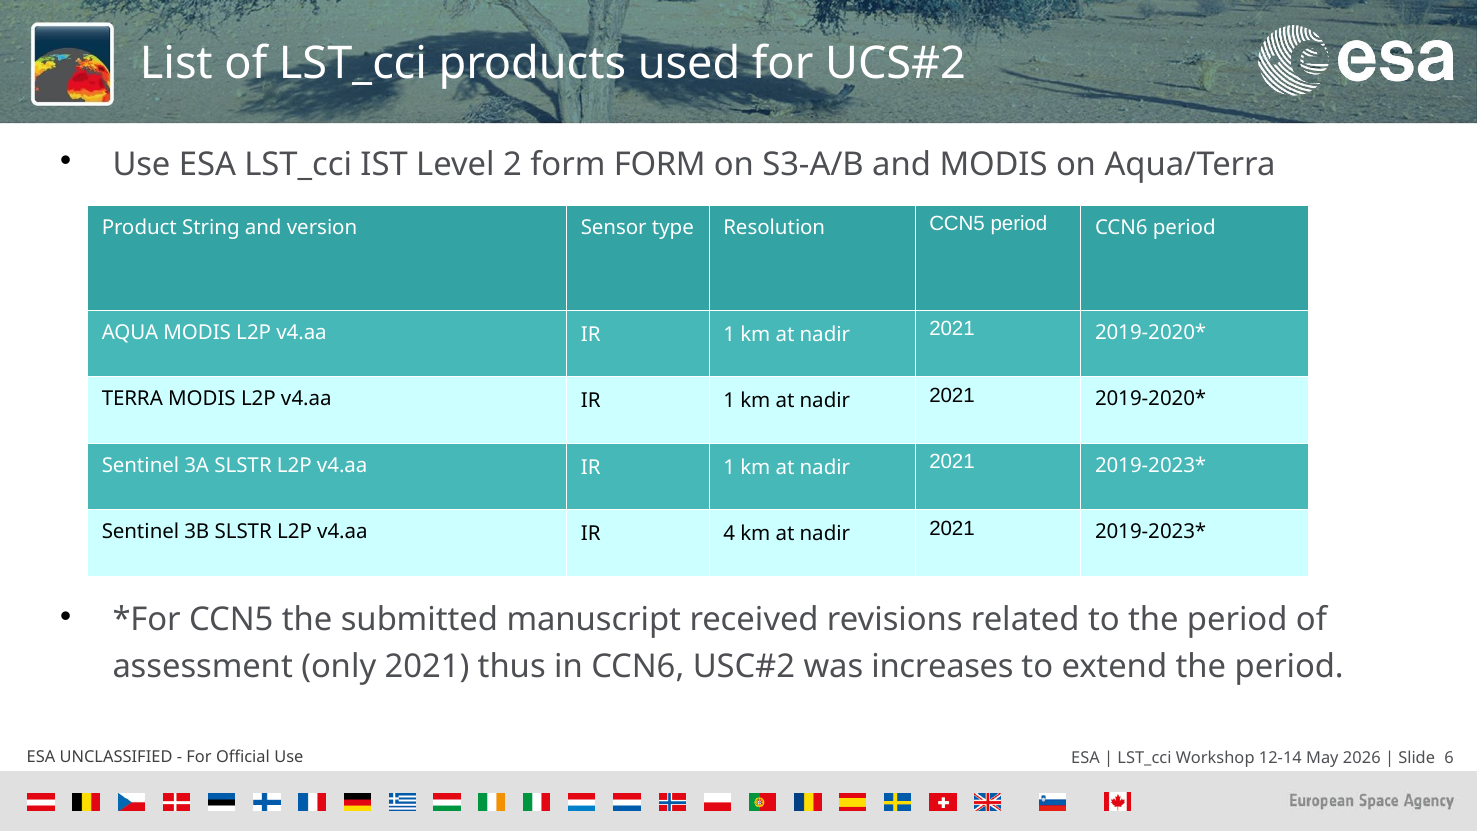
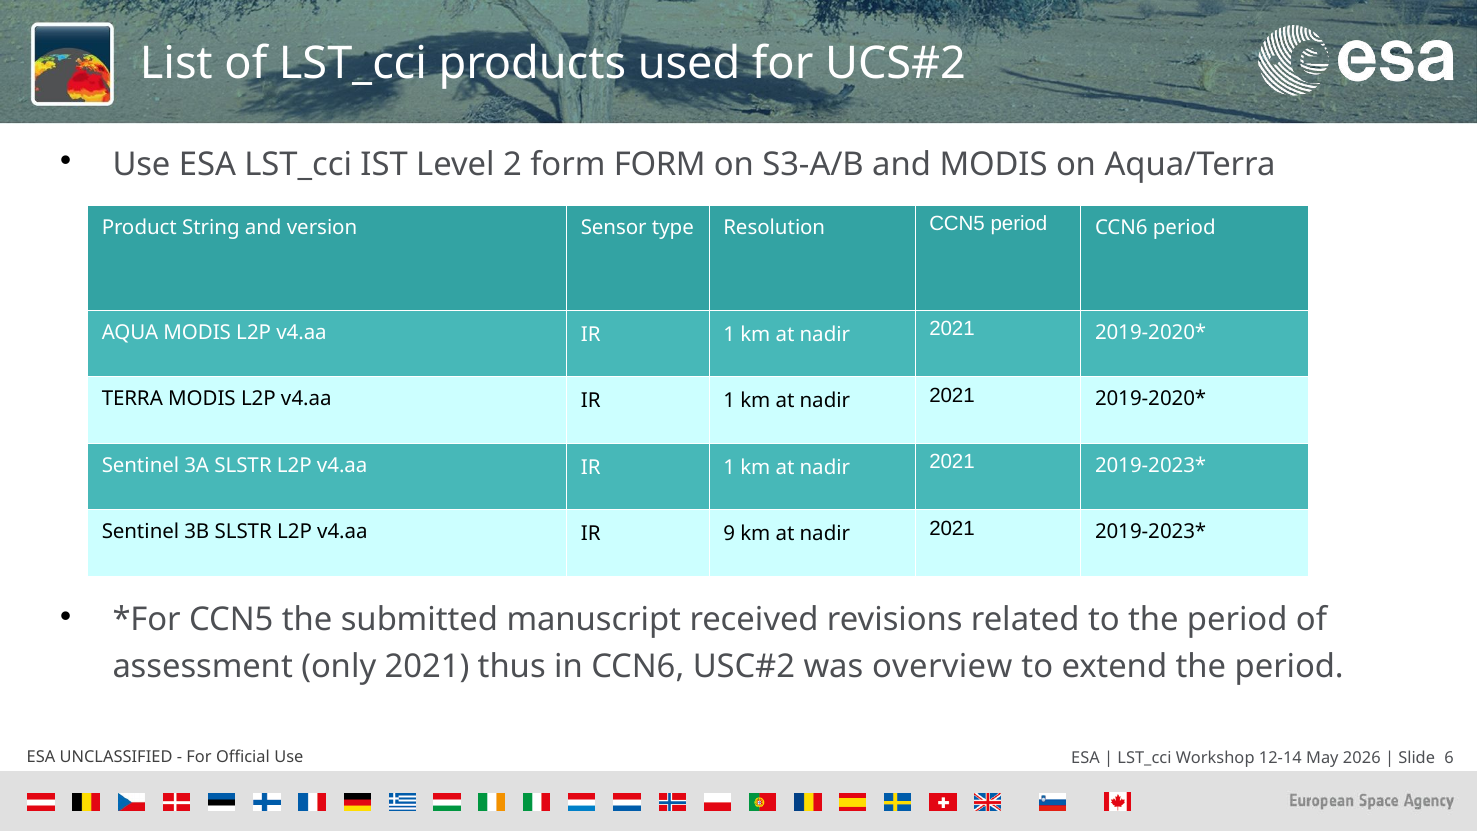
4: 4 -> 9 (729, 534)
increases: increases -> overview (942, 667)
